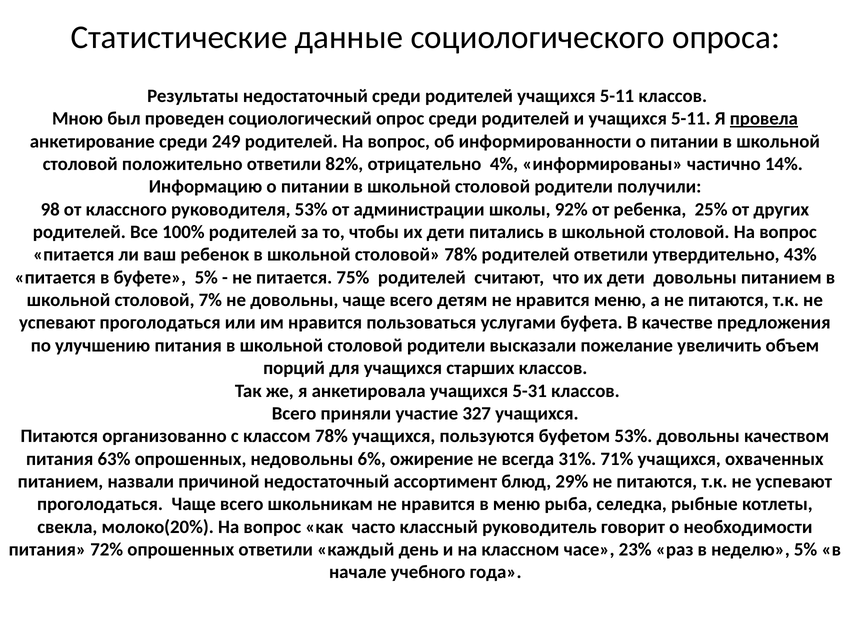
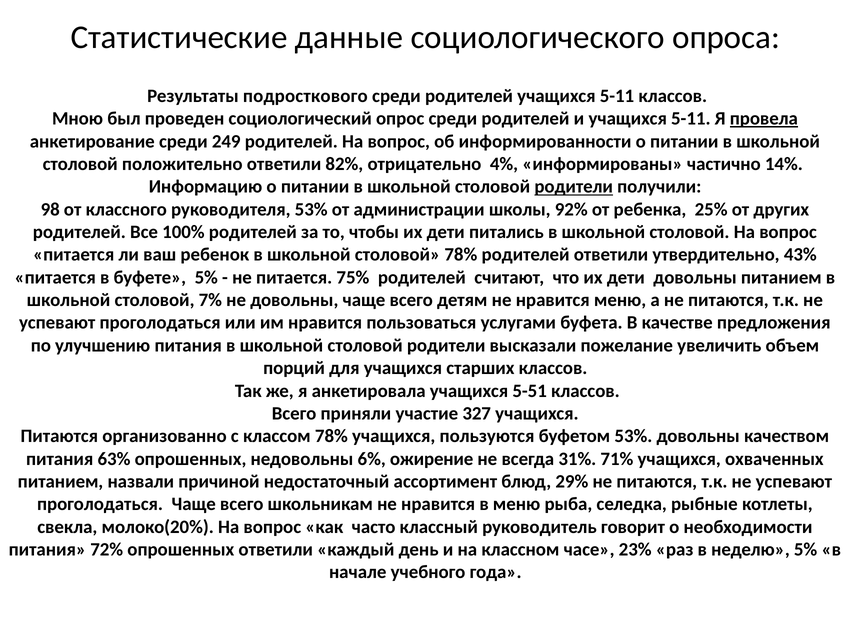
Результаты недостаточный: недостаточный -> подросткового (305, 96)
родители underline: none -> present (574, 187)
5-31: 5-31 -> 5-51 (530, 391)
